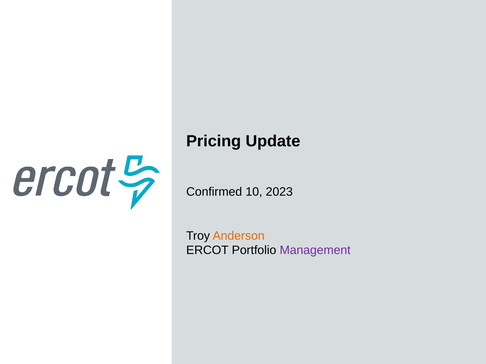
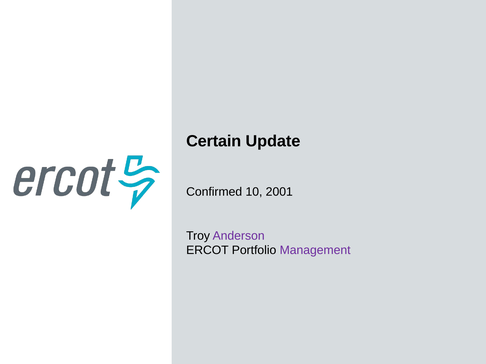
Pricing: Pricing -> Certain (214, 142)
2023: 2023 -> 2001 (279, 192)
Anderson colour: orange -> purple (239, 236)
